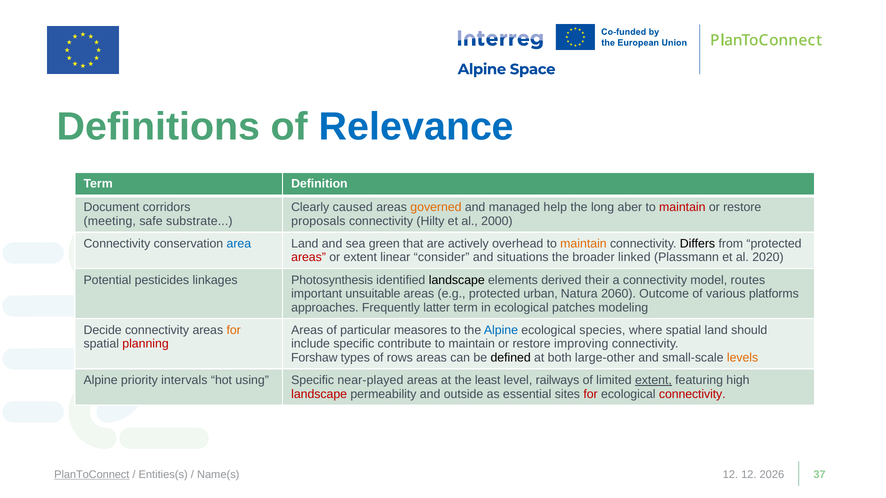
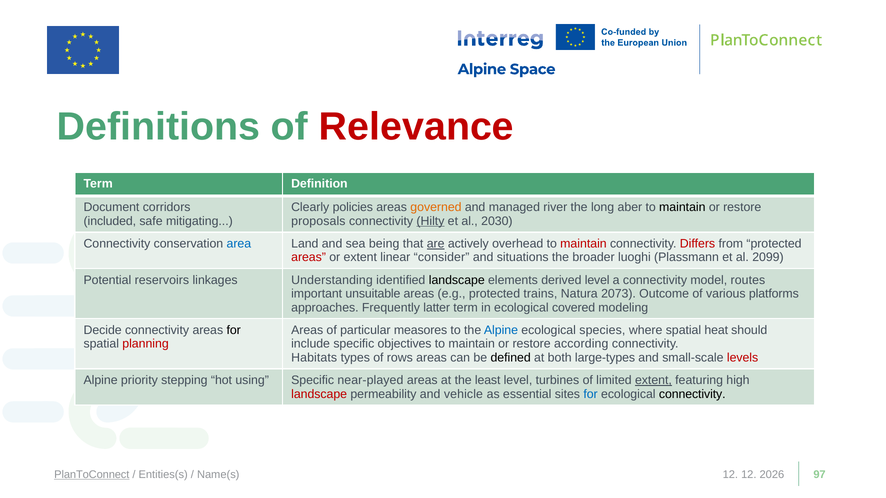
Relevance colour: blue -> red (416, 127)
caused: caused -> policies (353, 207)
help: help -> river (555, 207)
maintain colour: red -> black (682, 207)
meeting: meeting -> included (110, 221)
substrate: substrate -> mitigating (199, 221)
Hilty underline: none -> present (430, 221)
2000: 2000 -> 2030 (497, 221)
green: green -> being (384, 244)
are underline: none -> present (436, 244)
maintain colour: orange -> red (583, 244)
Differs colour: black -> red (697, 244)
linked: linked -> luoghi (634, 258)
2020: 2020 -> 2099 (768, 258)
pesticides: pesticides -> reservoirs (162, 280)
Photosynthesis: Photosynthesis -> Understanding (332, 280)
derived their: their -> level (597, 280)
urban: urban -> trains (540, 294)
2060: 2060 -> 2073 (619, 294)
patches: patches -> covered (574, 308)
for colour: orange -> black (234, 330)
spatial land: land -> heat (716, 330)
contribute: contribute -> objectives (405, 344)
improving: improving -> according (581, 344)
Forshaw: Forshaw -> Habitats (314, 358)
large-other: large-other -> large-types (605, 358)
levels colour: orange -> red (743, 358)
intervals: intervals -> stepping (184, 381)
railways: railways -> turbines (557, 381)
outside: outside -> vehicle (463, 394)
for colour: red -> blue (591, 394)
connectivity colour: red -> black (692, 394)
37: 37 -> 97 (820, 475)
